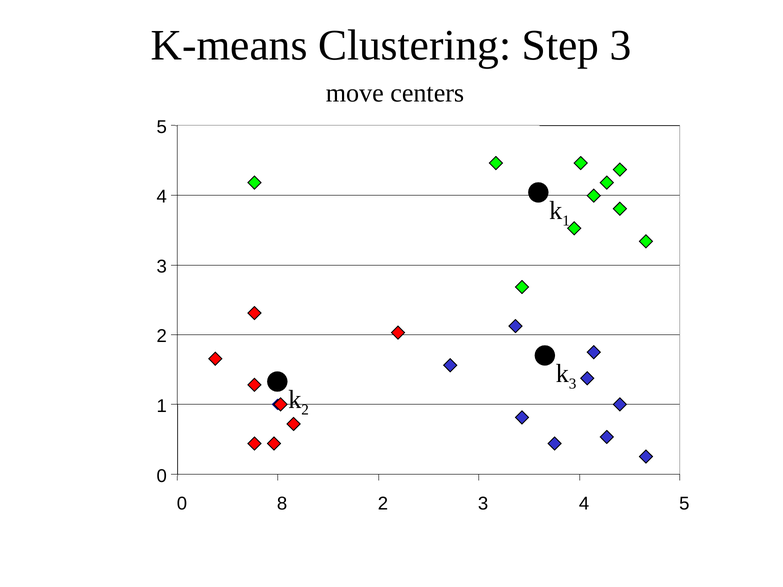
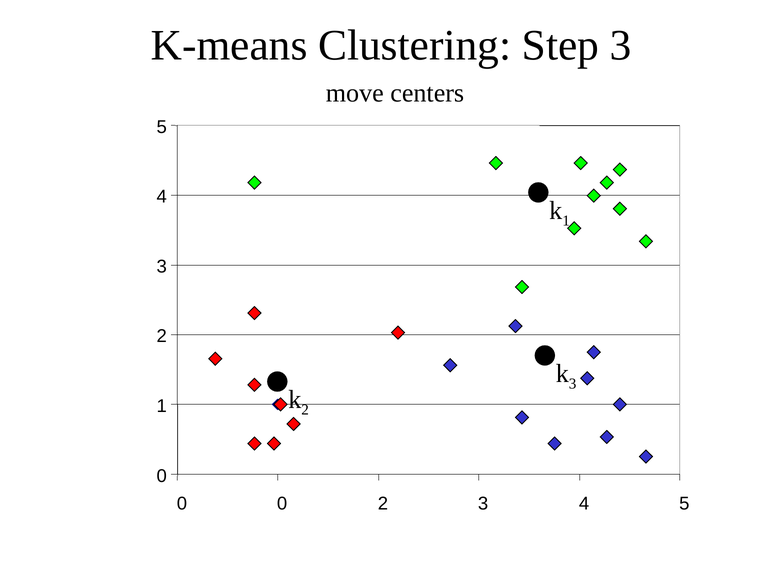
0 8: 8 -> 0 (282, 504)
